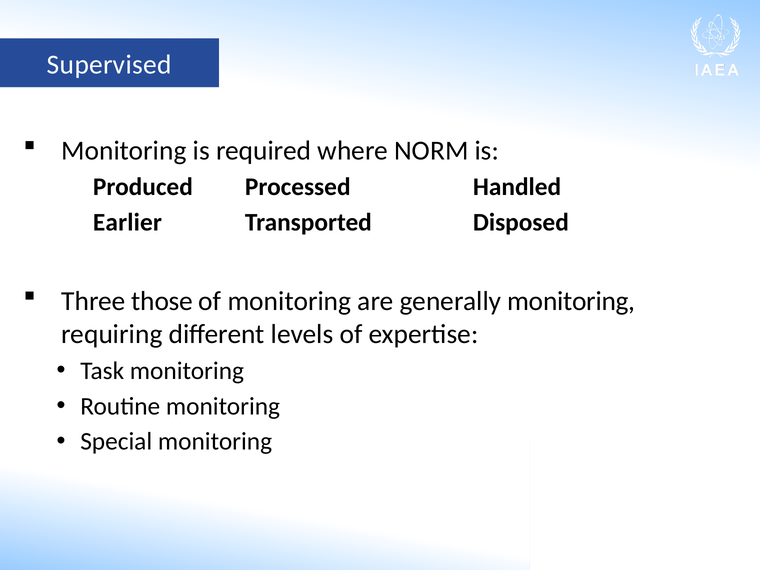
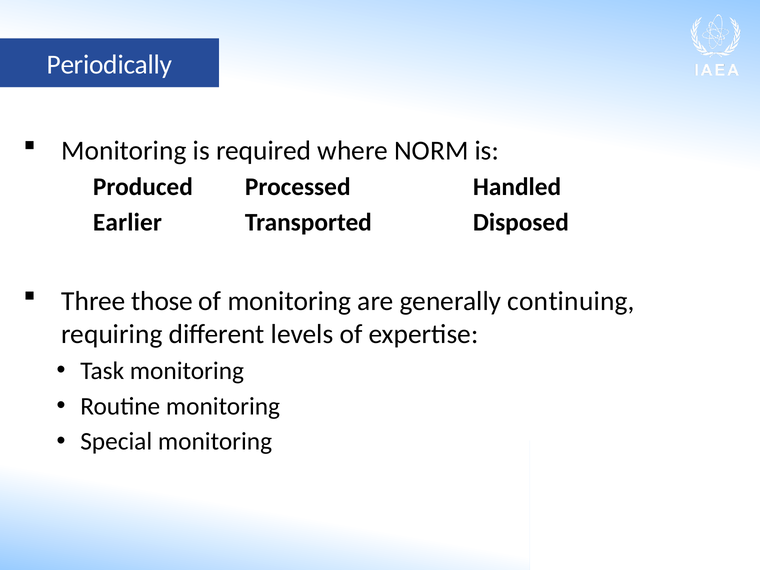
Supervised: Supervised -> Periodically (109, 65)
generally monitoring: monitoring -> continuing (571, 301)
